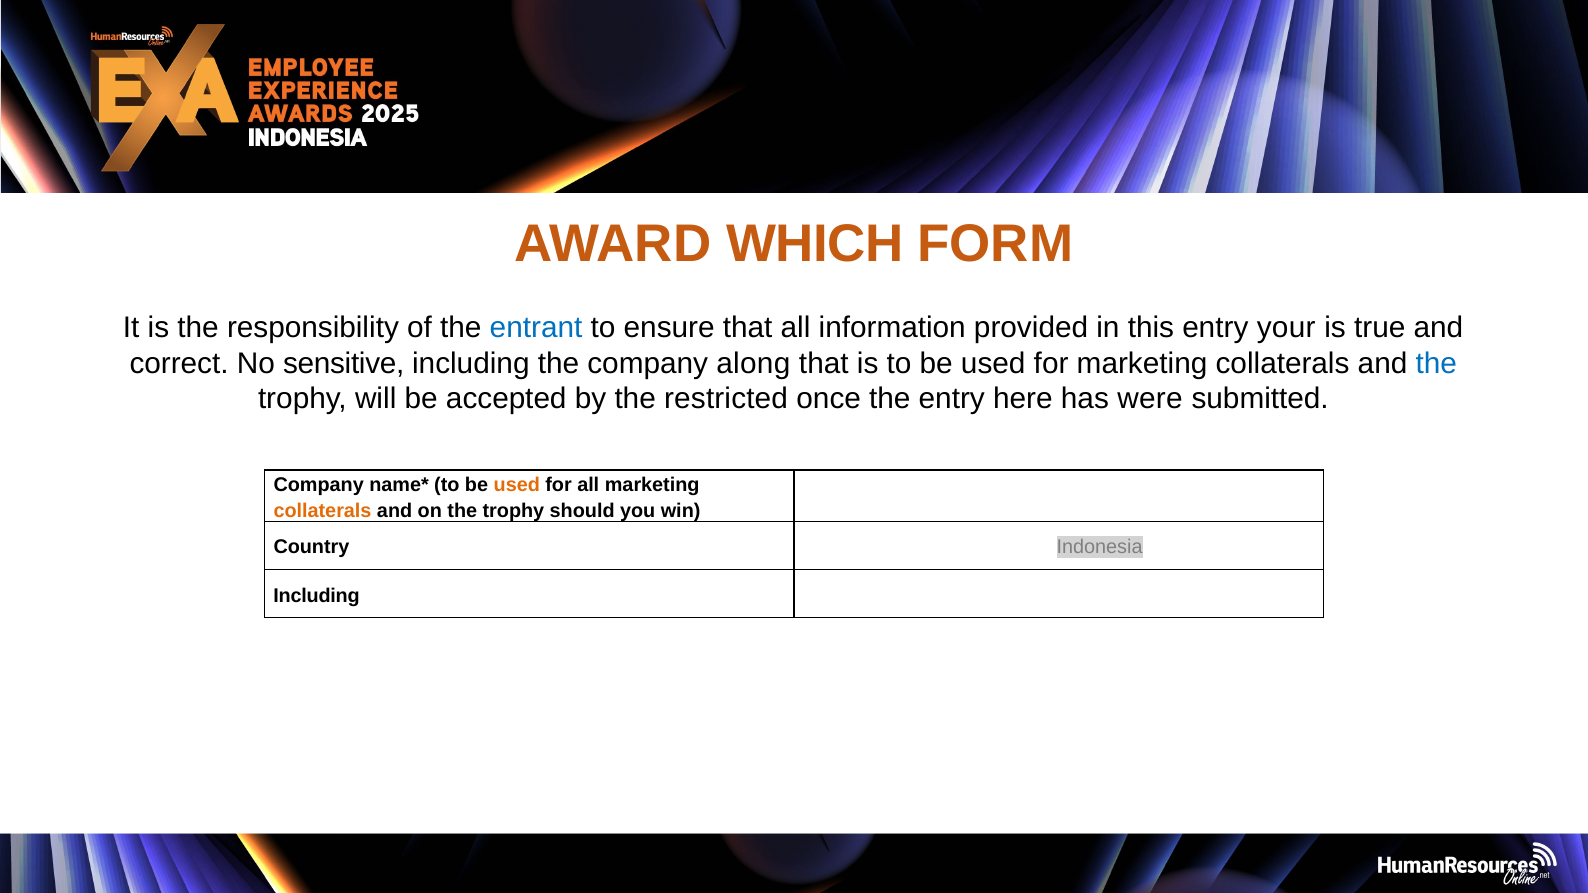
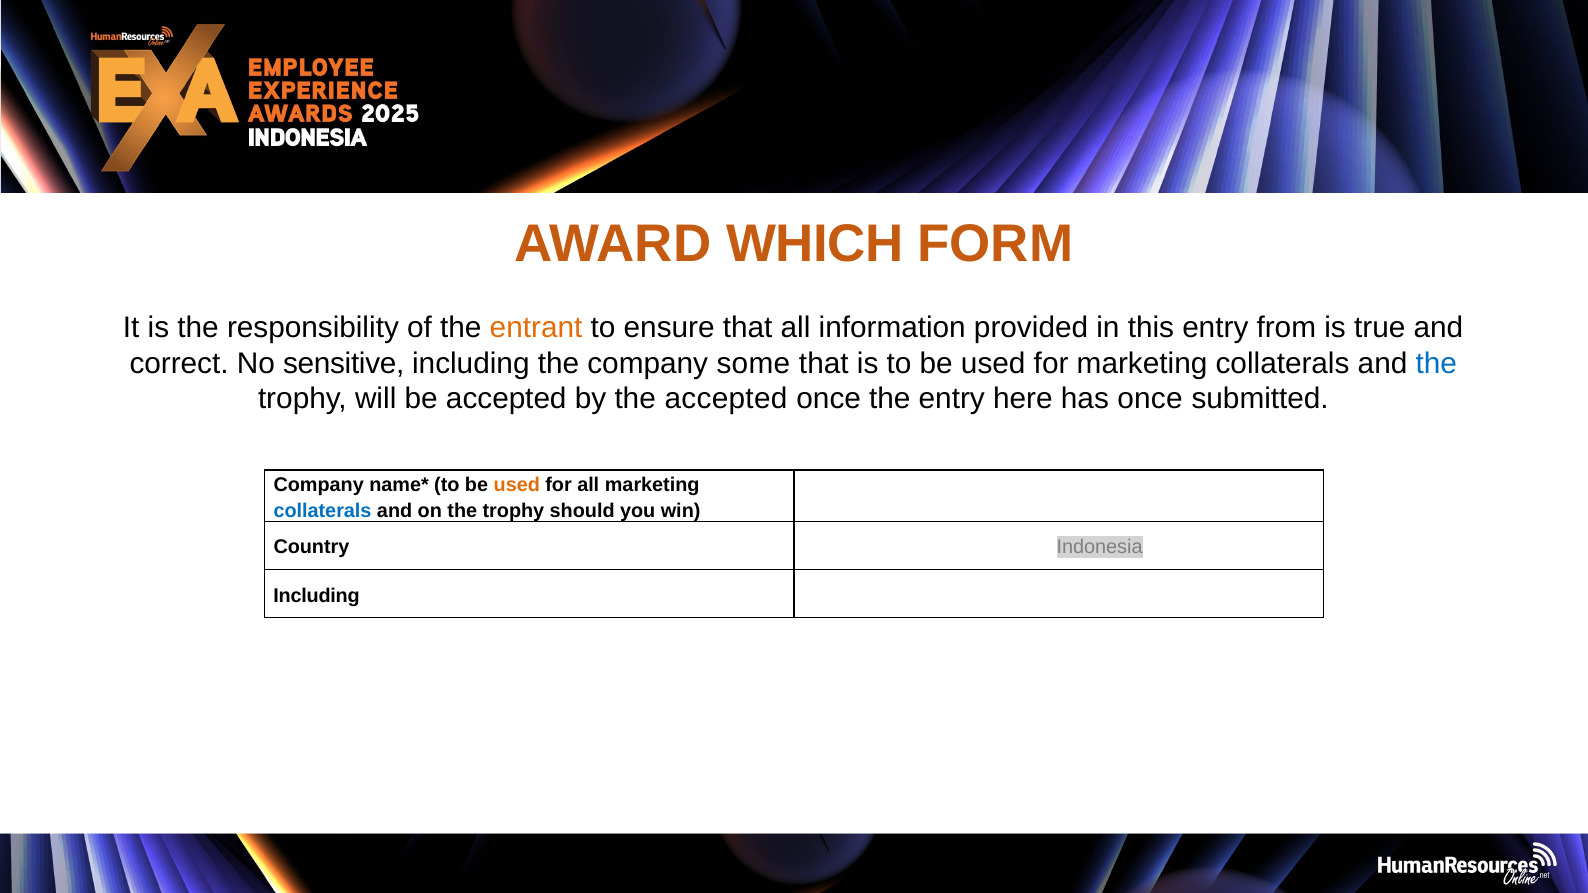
entrant colour: blue -> orange (536, 328)
your: your -> from (1286, 328)
along: along -> some (753, 363)
the restricted: restricted -> accepted (726, 399)
has were: were -> once (1150, 399)
collaterals colour: orange -> blue (323, 511)
